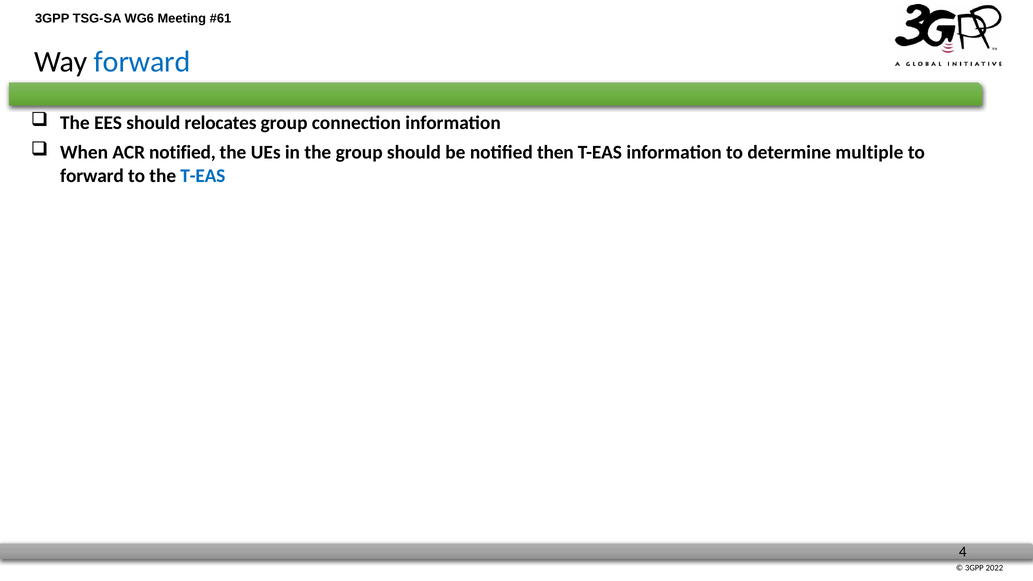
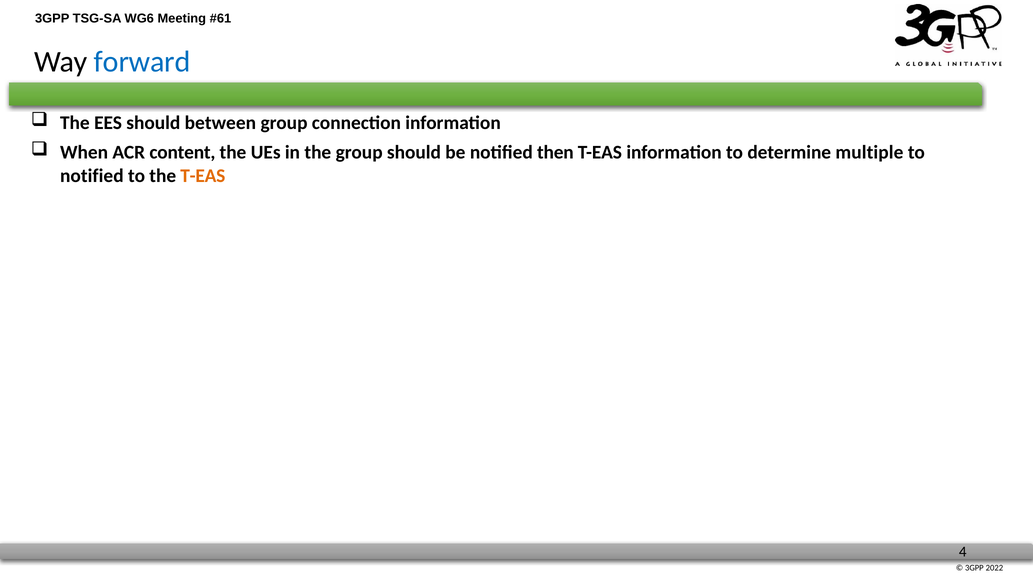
relocates: relocates -> between (220, 123)
ACR notified: notified -> content (182, 153)
forward: forward -> notified (92, 176)
T-EAS colour: blue -> orange (203, 176)
